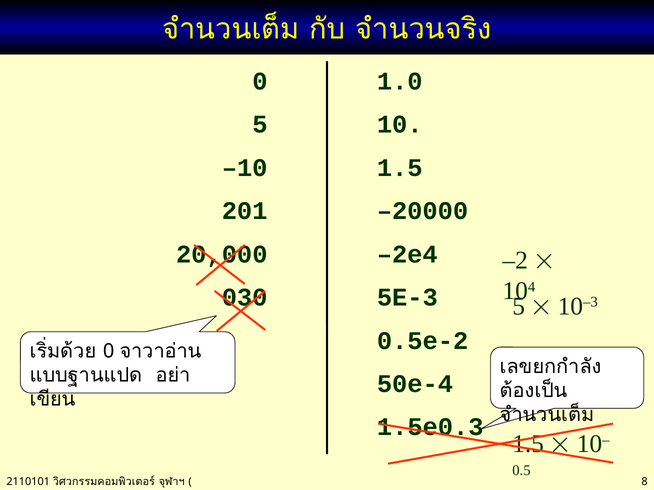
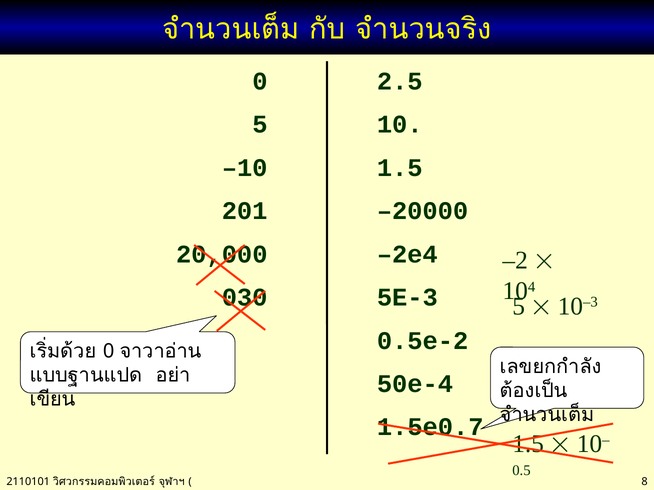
1.0: 1.0 -> 2.5 (400, 81)
1.5e0.3: 1.5e0.3 -> 1.5e0.7 (430, 427)
